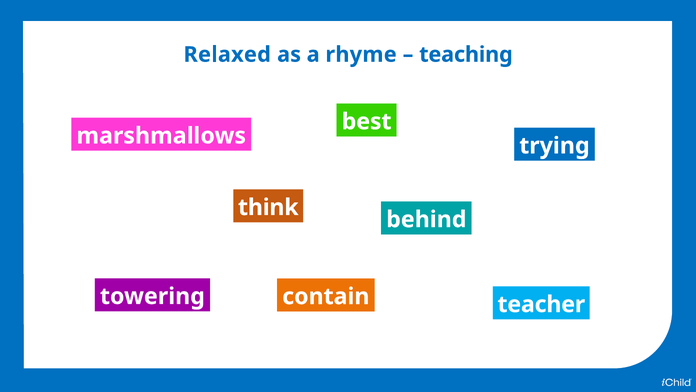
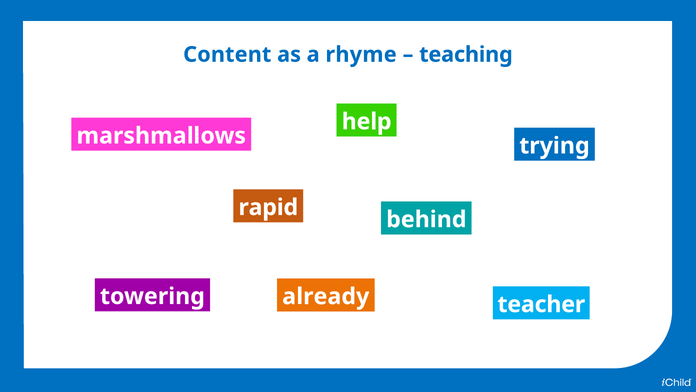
Relaxed: Relaxed -> Content (227, 54)
best: best -> help (367, 121)
think: think -> rapid (268, 207)
contain: contain -> already (326, 296)
